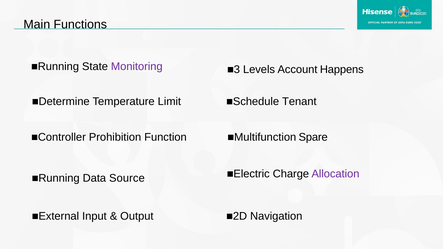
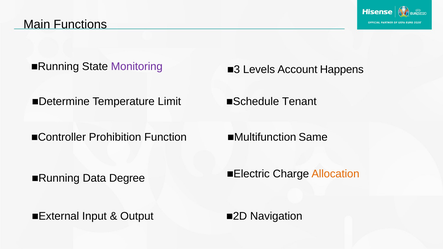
Spare: Spare -> Same (313, 137)
Allocation colour: purple -> orange (335, 174)
Source: Source -> Degree (127, 178)
